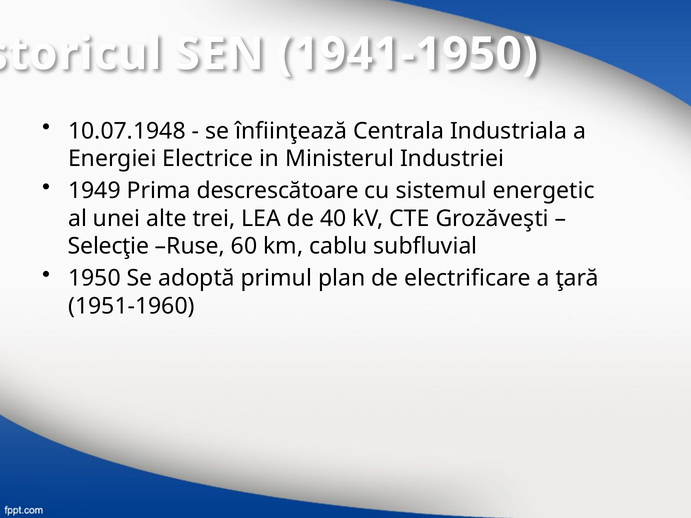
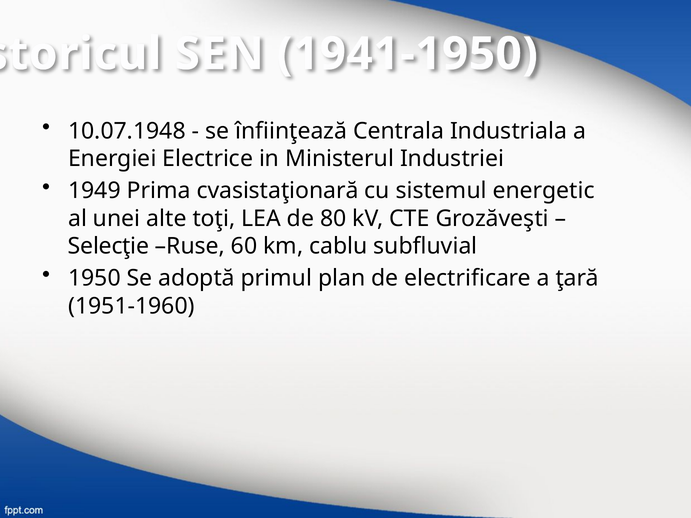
descrescătoare: descrescătoare -> cvasistaţionară (278, 191)
trei: trei -> toţi (214, 219)
40: 40 -> 80 (333, 219)
